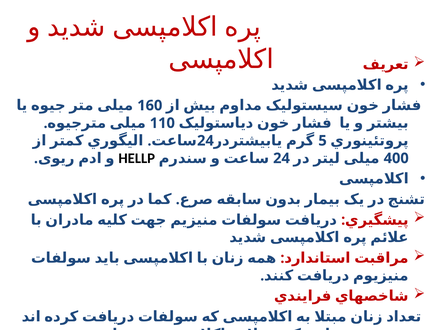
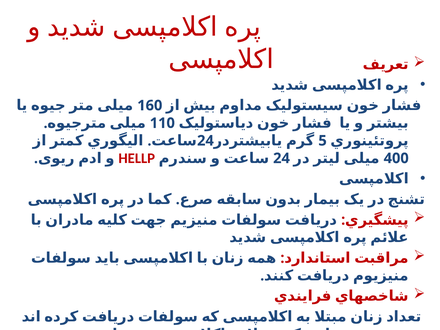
HELLP colour: black -> red (137, 158)
